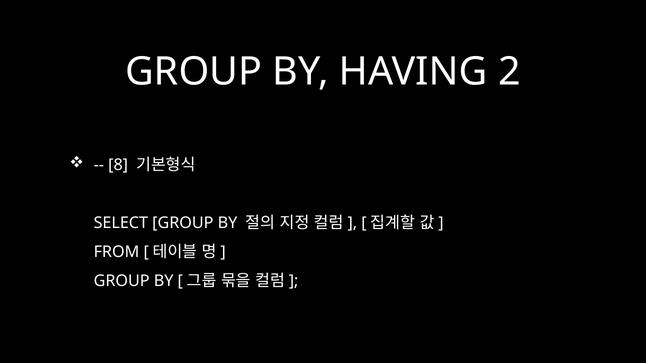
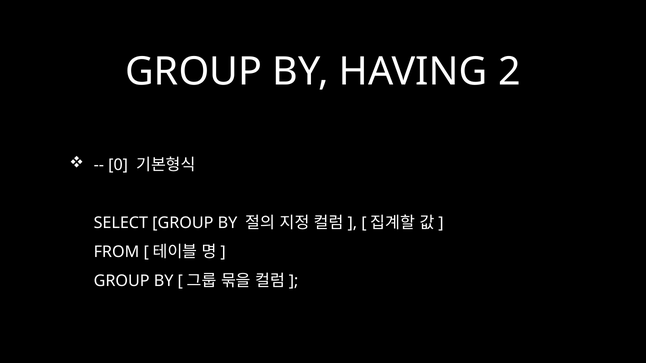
8: 8 -> 0 (118, 165)
